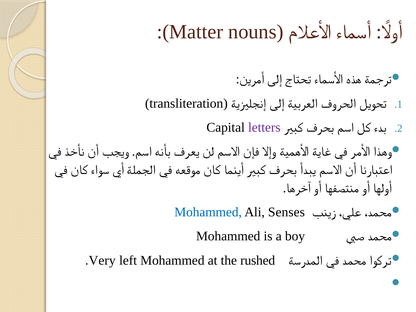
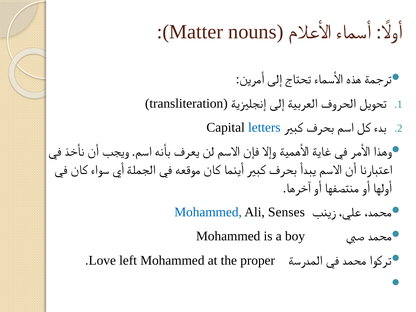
letters colour: purple -> blue (264, 127)
Very: Very -> Love (102, 260)
rushed: rushed -> proper (258, 260)
